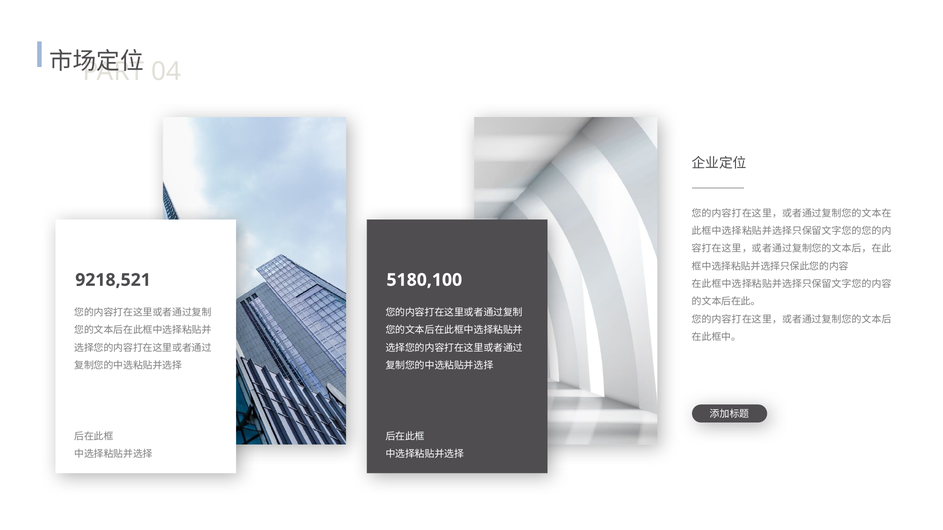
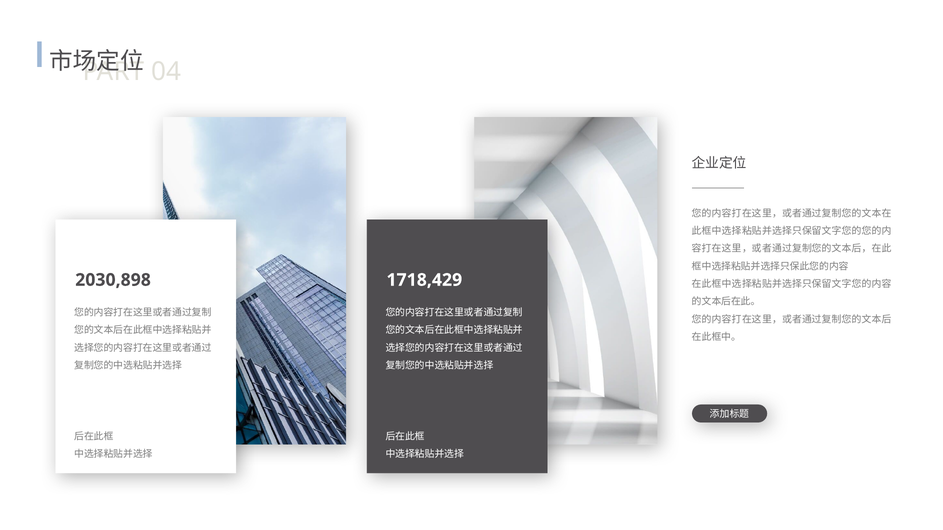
9218,521: 9218,521 -> 2030,898 (113, 280)
5180,100: 5180,100 -> 1718,429 (424, 280)
